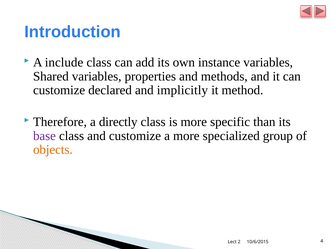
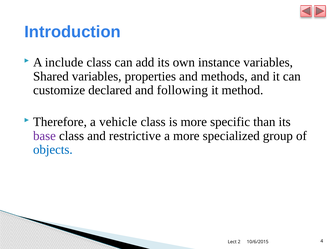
implicitly: implicitly -> following (182, 90)
directly: directly -> vehicle (118, 121)
and customize: customize -> restrictive (135, 135)
objects colour: orange -> blue (53, 149)
